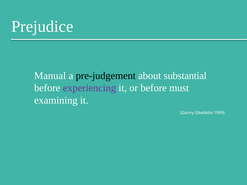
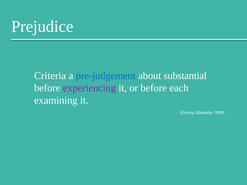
Manual: Manual -> Criteria (50, 76)
pre-judgement colour: black -> blue (106, 76)
must: must -> each (179, 88)
